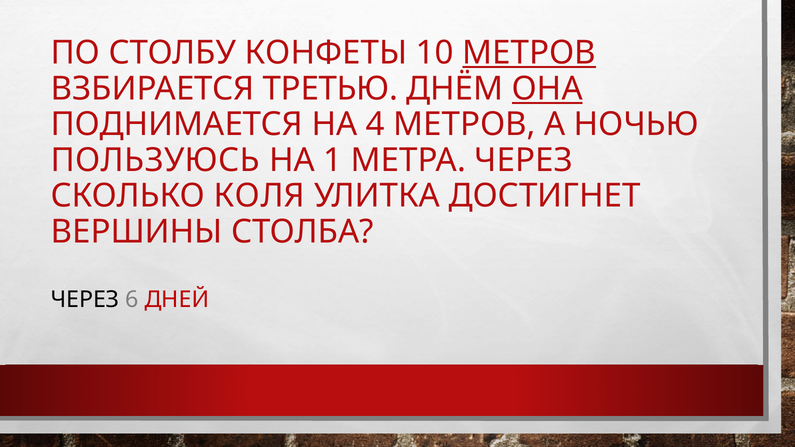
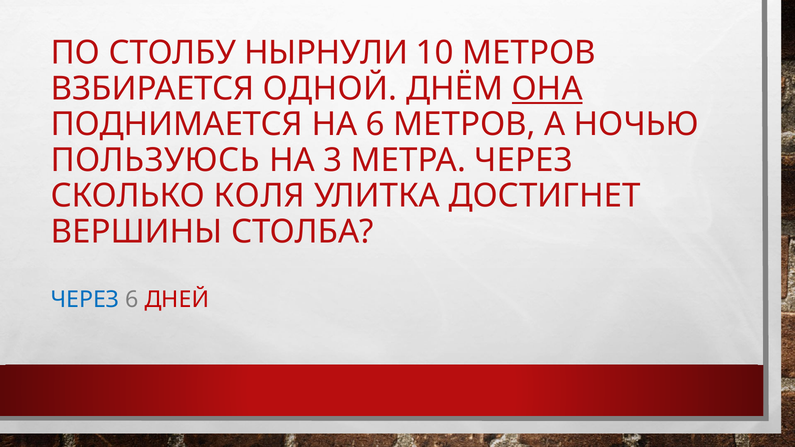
КОНФЕТЫ: КОНФЕТЫ -> НЫРНУЛИ (326, 53)
МЕТРОВ underline: present -> none (529, 53)
ТРЕТЬЮ: ТРЕТЬЮ -> ОДНОЙ (330, 89)
НА 4: 4 -> 6 (375, 125)
1: 1 -> 3 (333, 160)
ЧЕРЕЗ colour: black -> blue (85, 300)
